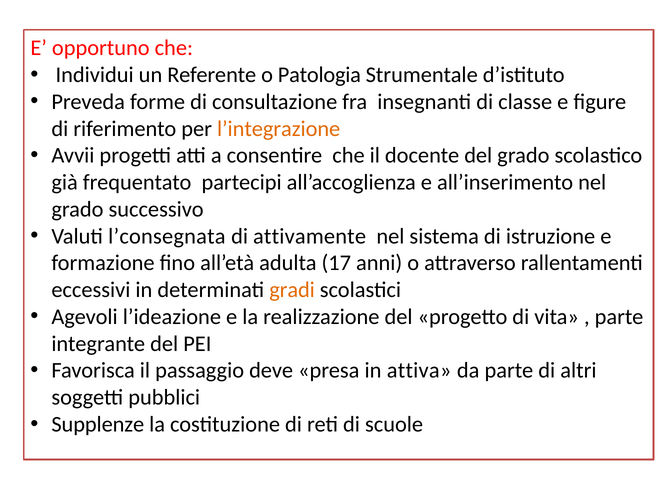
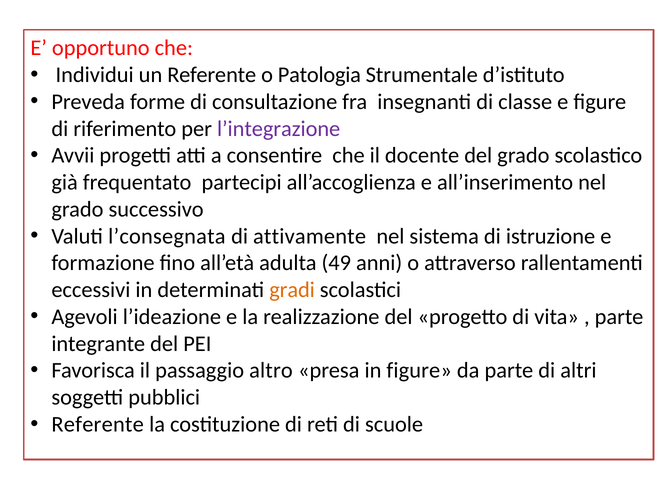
l’integrazione colour: orange -> purple (279, 129)
17: 17 -> 49 (336, 263)
deve: deve -> altro (271, 371)
in attiva: attiva -> figure (419, 371)
Supplenze: Supplenze -> Referente (98, 424)
